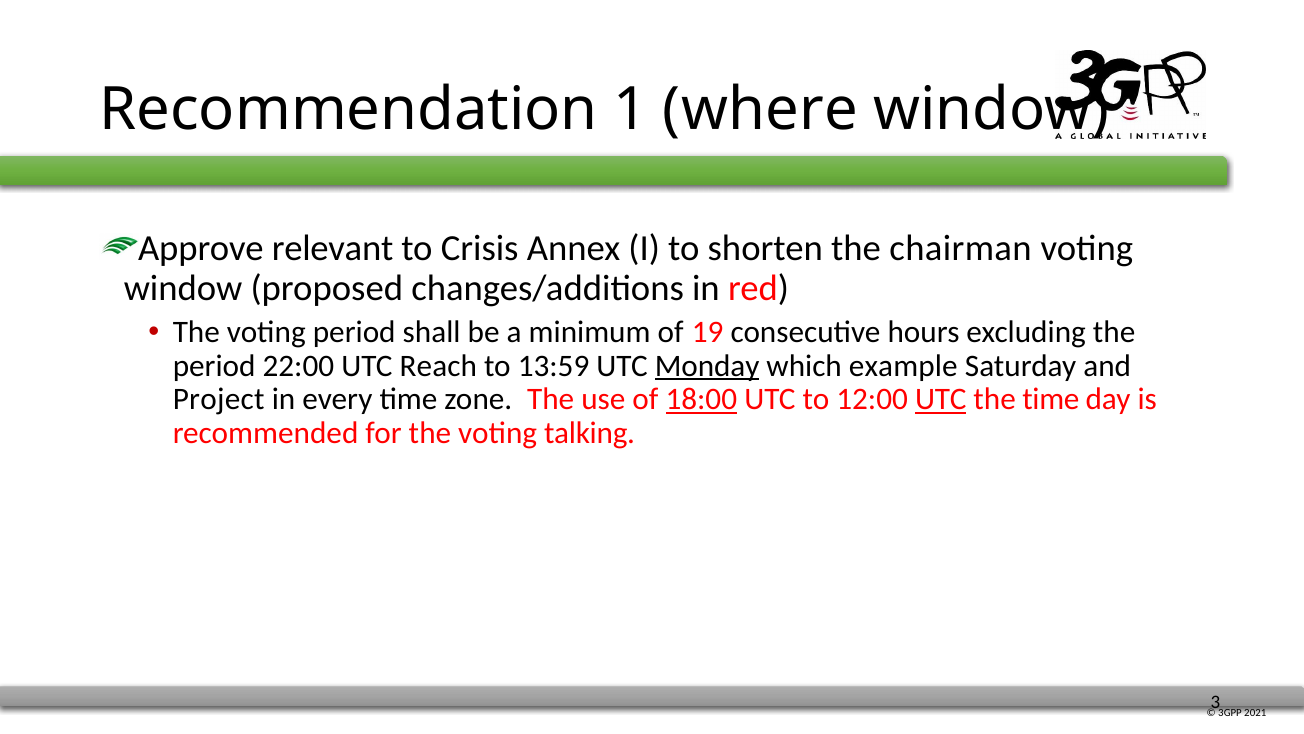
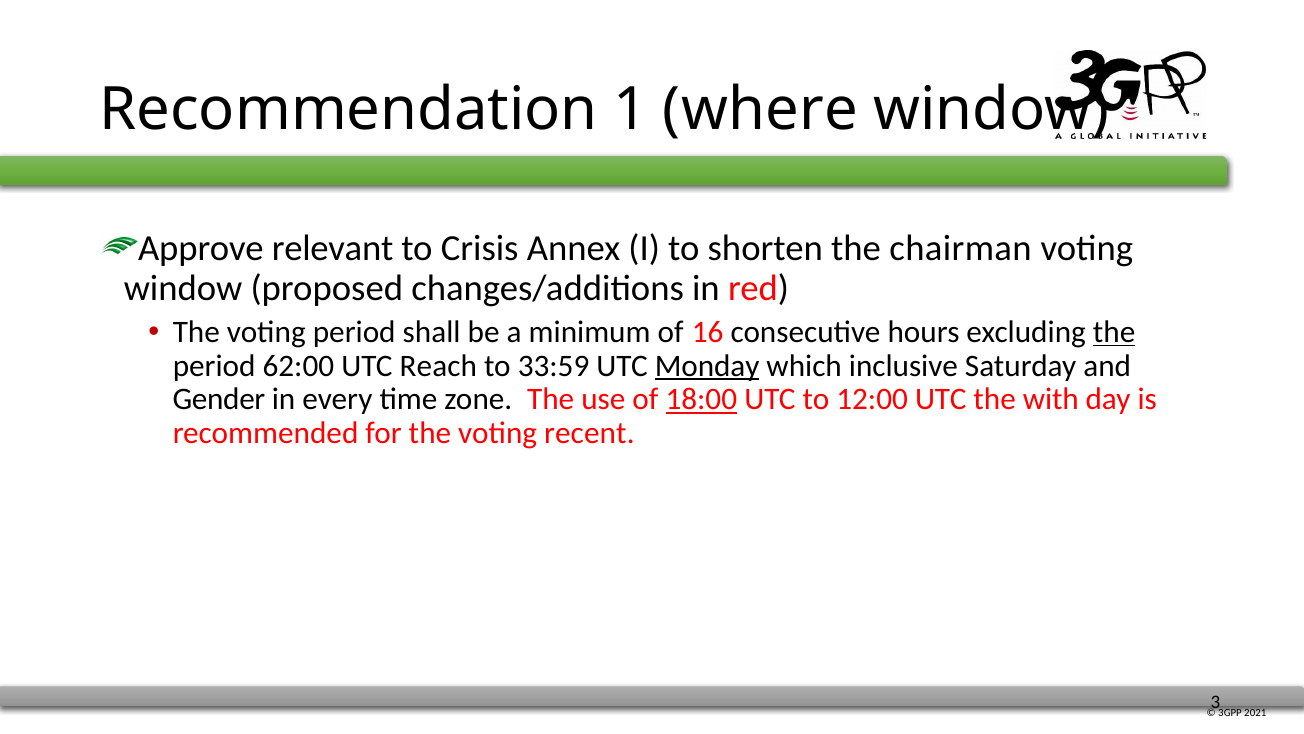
19: 19 -> 16 (708, 332)
the underline: none -> present (1114, 332)
22:00: 22:00 -> 62:00 (298, 366)
13:59: 13:59 -> 33:59 (554, 366)
example: example -> inclusive (903, 366)
Project: Project -> Gender (219, 399)
UTC underline: present -> none (941, 399)
the time: time -> with (1051, 399)
talking: talking -> recent (589, 433)
